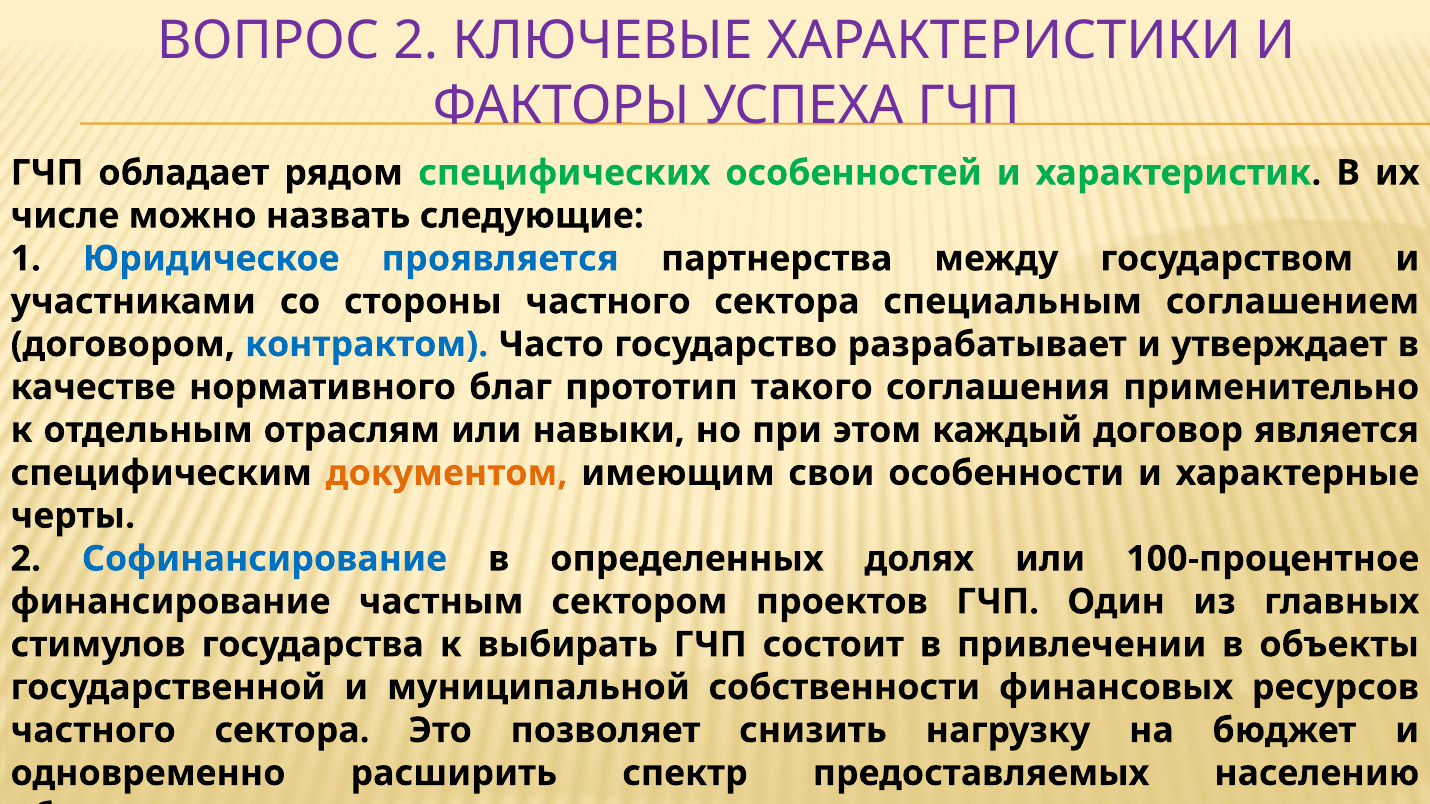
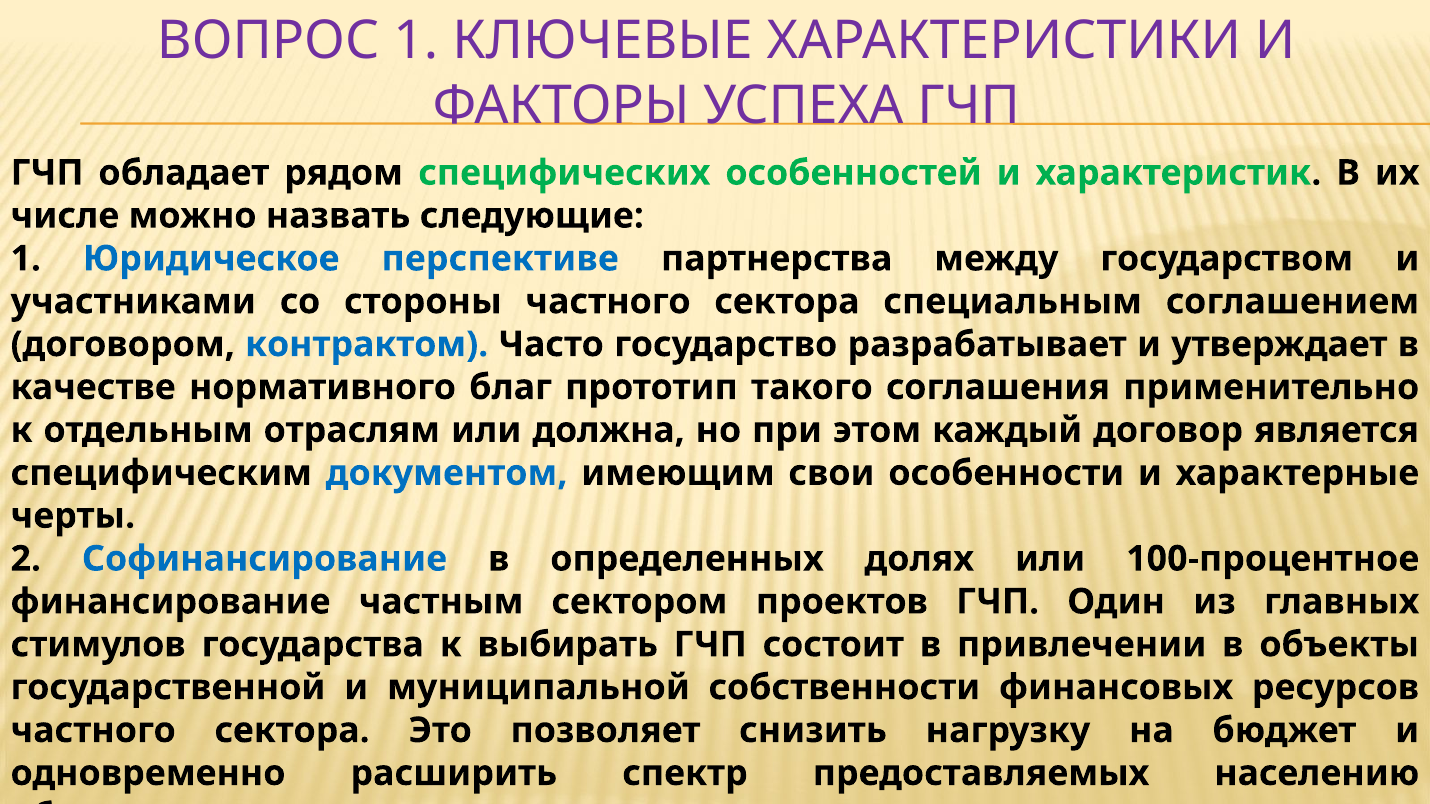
ВОПРОС 2: 2 -> 1 (416, 41)
проявляется: проявляется -> перспективе (500, 259)
навыки: навыки -> должна (609, 430)
документом colour: orange -> blue (447, 473)
